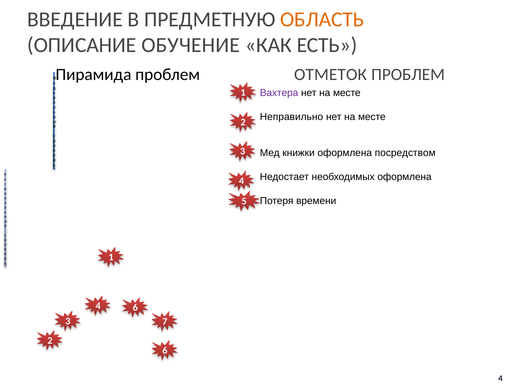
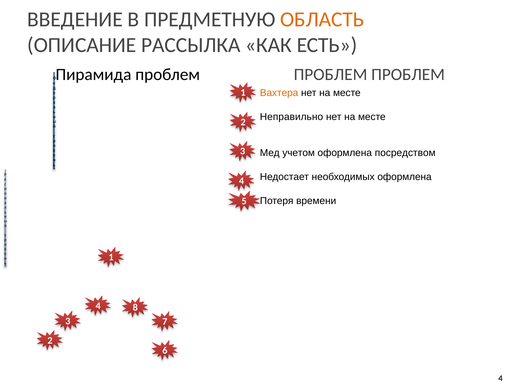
ОБУЧЕНИЕ: ОБУЧЕНИЕ -> РАССЫЛКА (191, 45)
ОТМЕТОК: ОТМЕТОК -> ПРОБЛЕМ (331, 75)
Вахтера colour: purple -> orange (279, 93)
книжки: книжки -> учетом (299, 153)
4 6: 6 -> 8 (135, 308)
